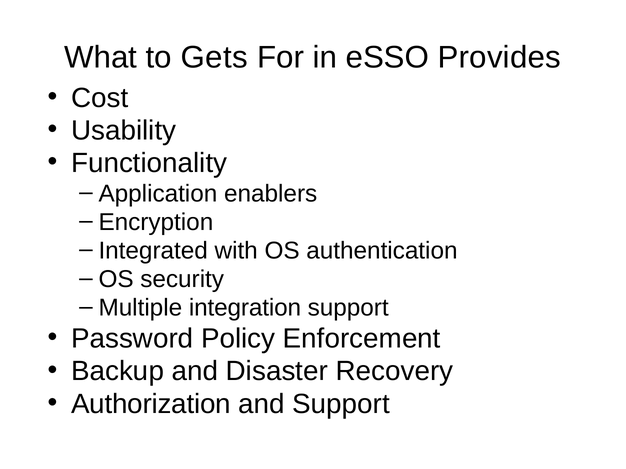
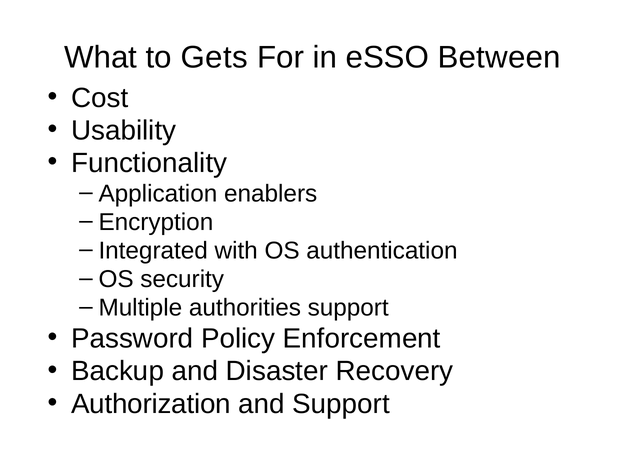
Provides: Provides -> Between (499, 57)
integration: integration -> authorities (245, 308)
